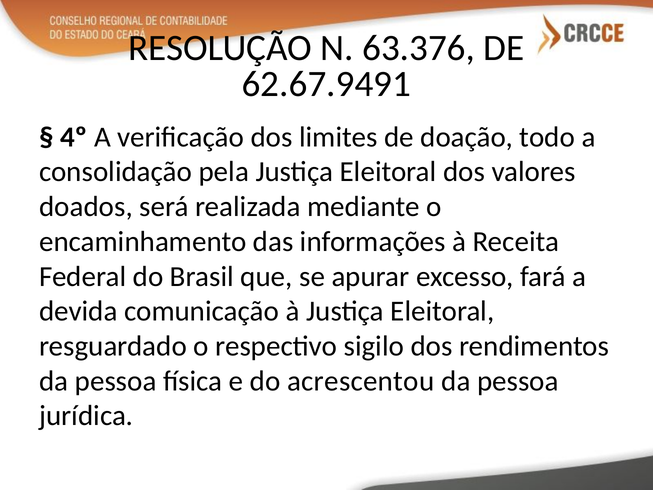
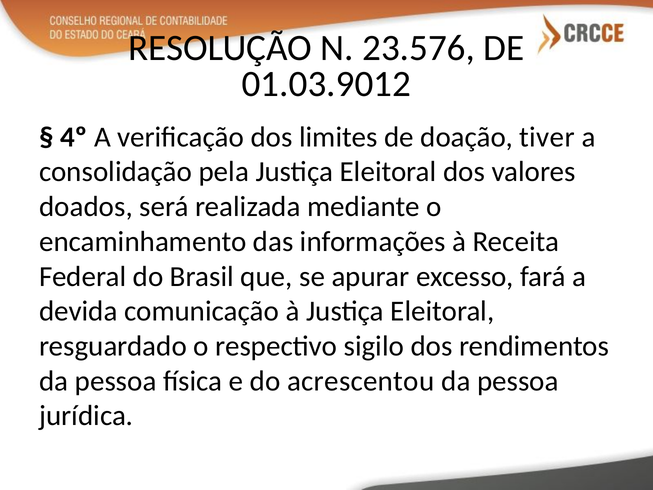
63.376: 63.376 -> 23.576 (419, 48)
62.67.9491: 62.67.9491 -> 01.03.9012 (326, 84)
todo: todo -> tiver (547, 137)
